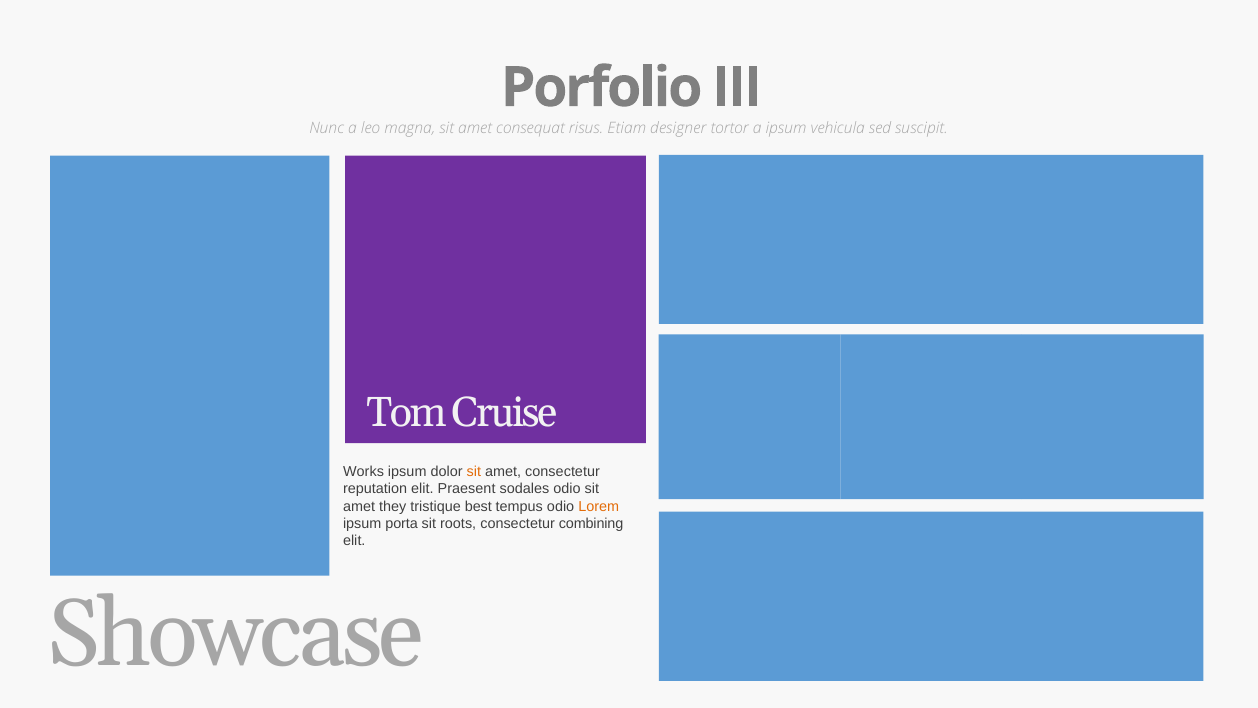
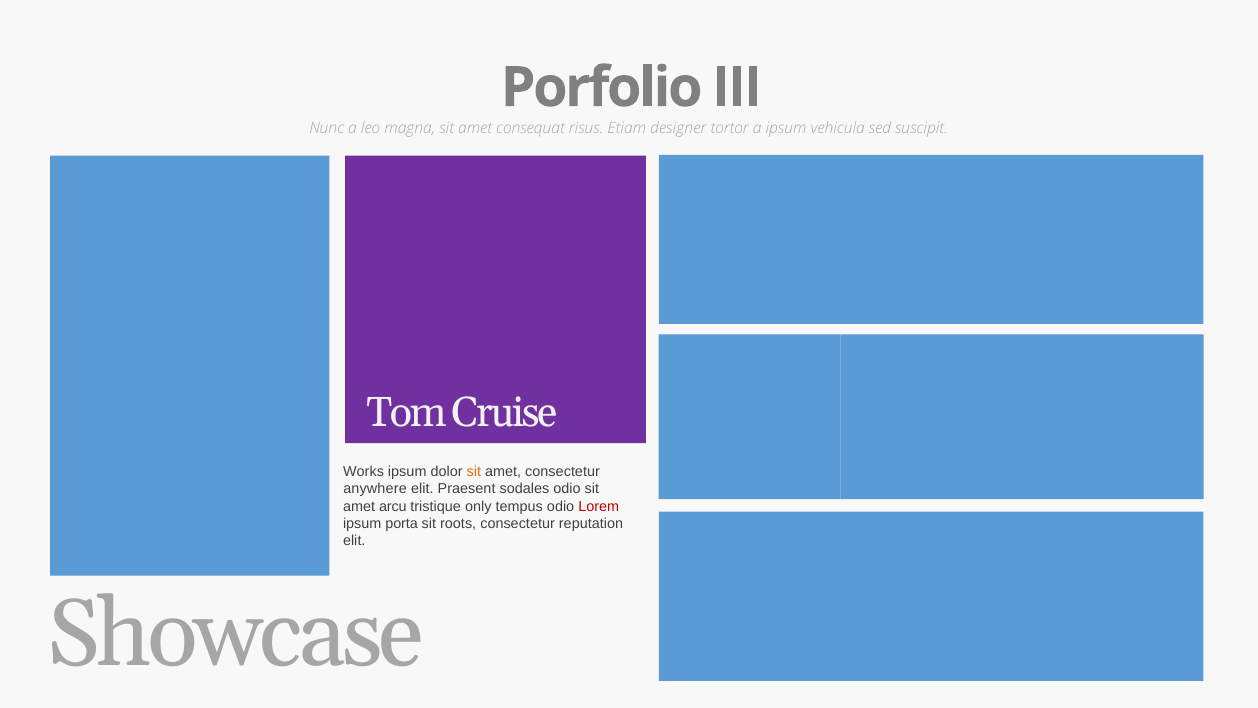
reputation: reputation -> anywhere (375, 489)
they: they -> arcu (393, 506)
best: best -> only (478, 506)
Lorem colour: orange -> red (599, 506)
combining: combining -> reputation (591, 523)
